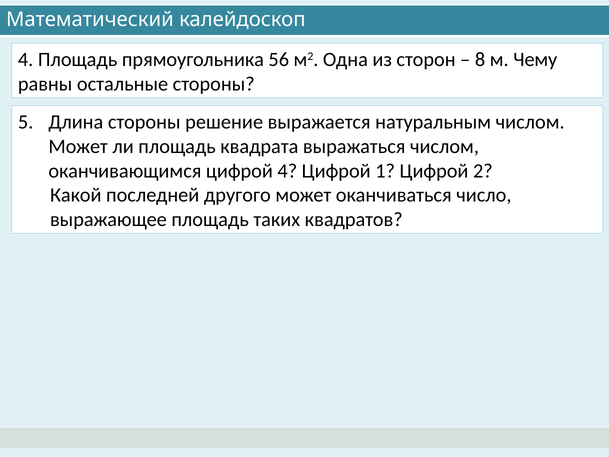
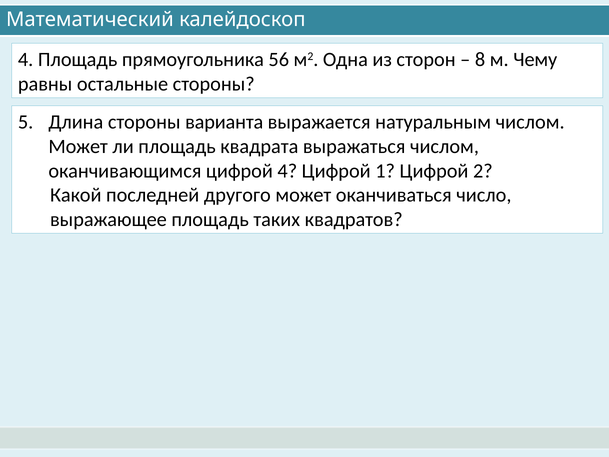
решение: решение -> варианта (224, 122)
